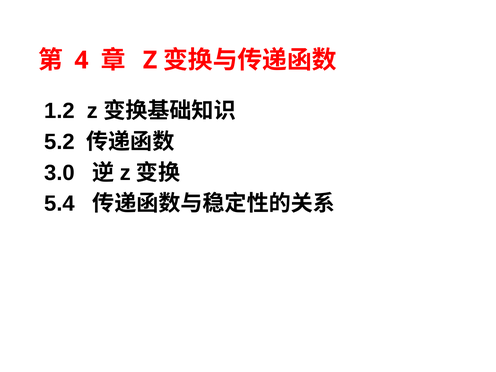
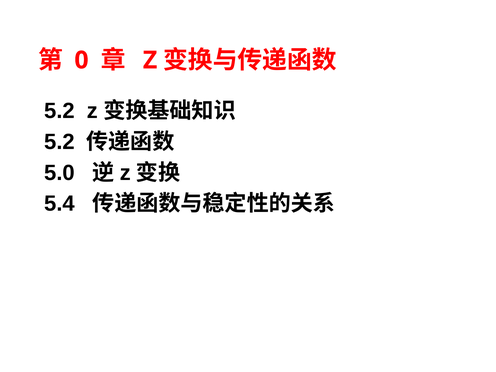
4: 4 -> 0 (81, 60)
1.2: 1.2 -> 5.2 (59, 111)
3.0: 3.0 -> 5.0 (59, 173)
